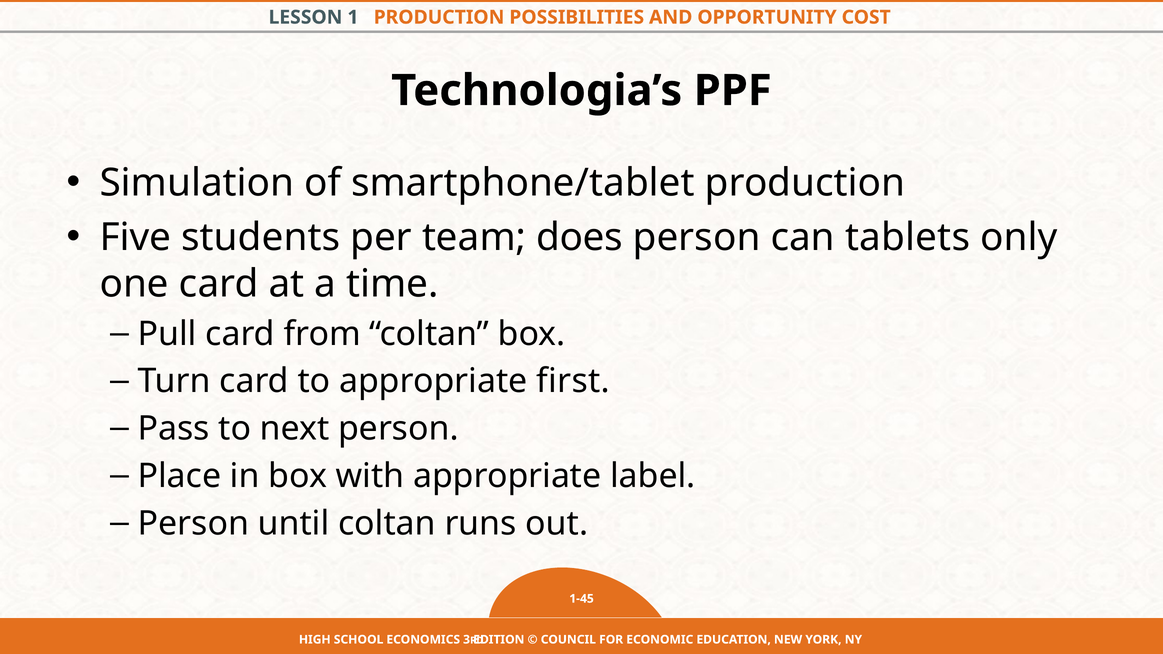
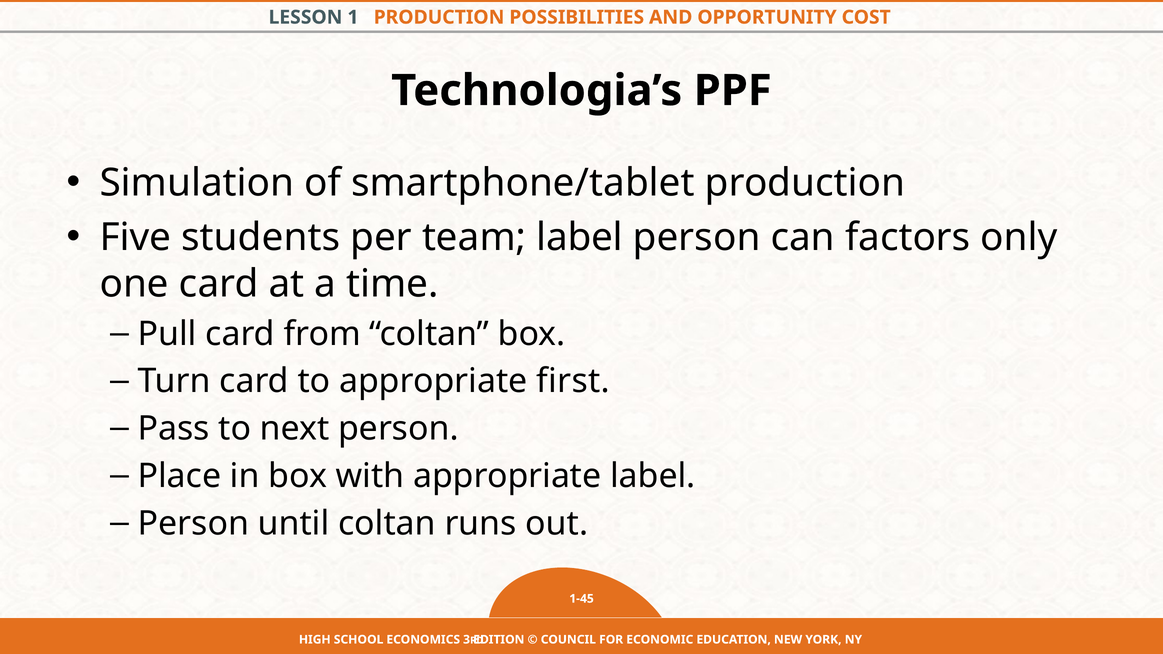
team does: does -> label (580, 237)
tablets: tablets -> factors (908, 237)
